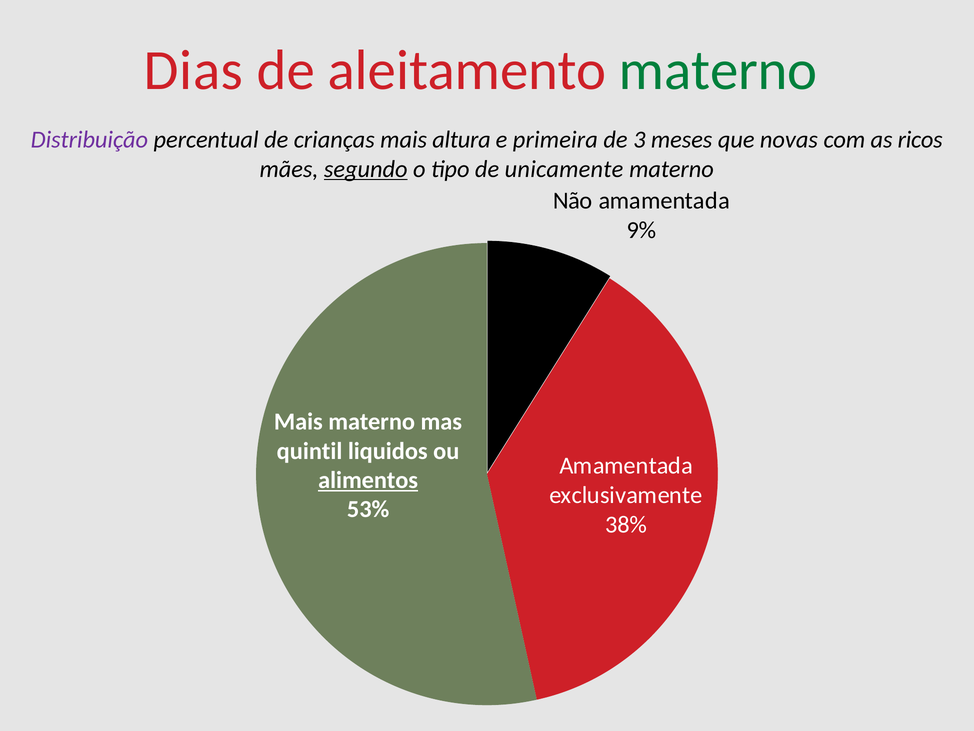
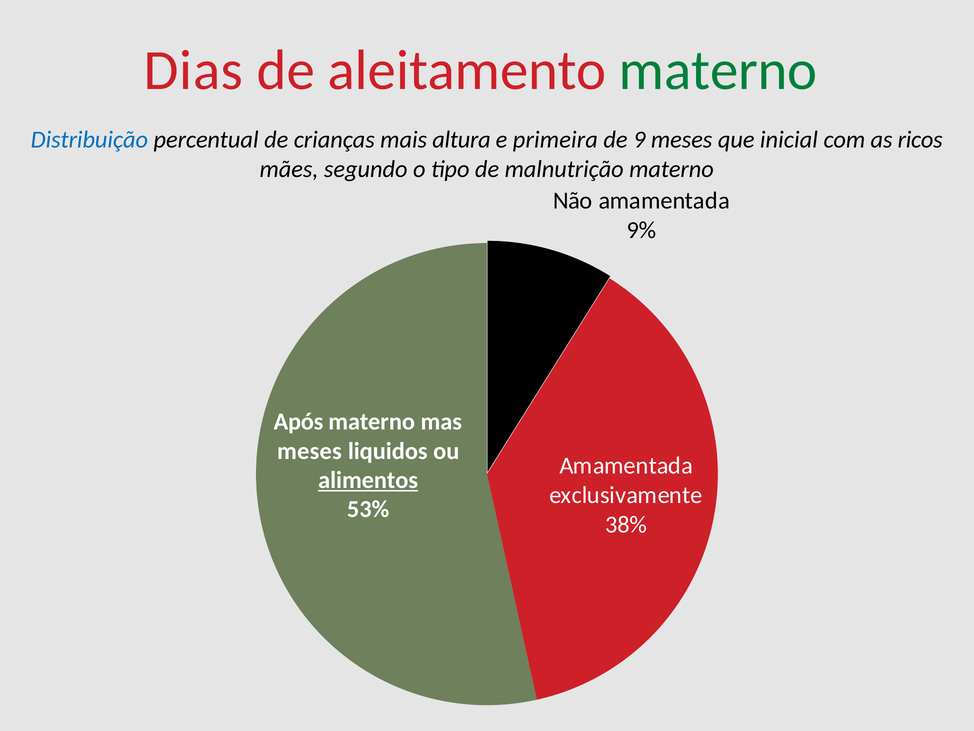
Distribuição colour: purple -> blue (89, 140)
3: 3 -> 9 (639, 140)
novas: novas -> inicial (789, 140)
segundo underline: present -> none (366, 169)
unicamente: unicamente -> malnutrição (564, 169)
Mais: Mais -> Após (298, 421)
quintil: quintil -> meses (309, 451)
